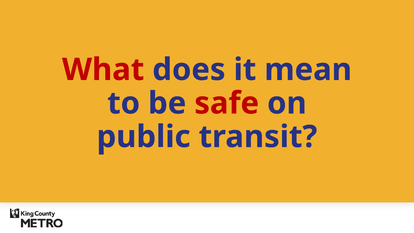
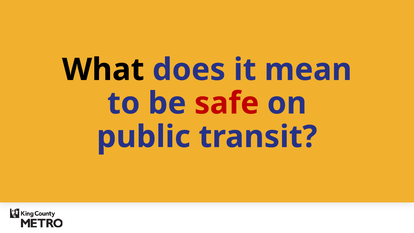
What colour: red -> black (103, 70)
